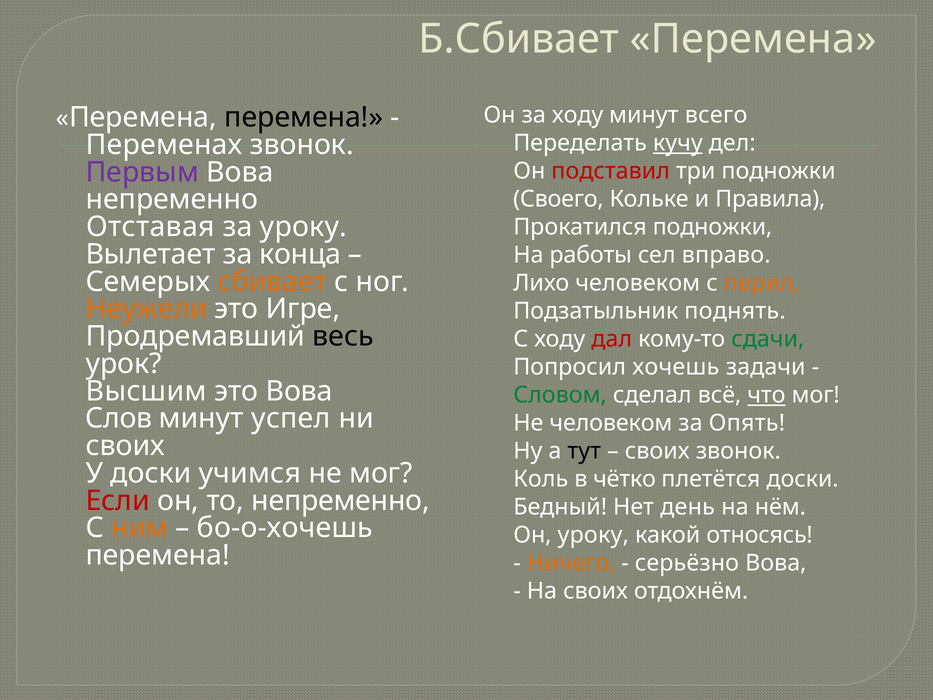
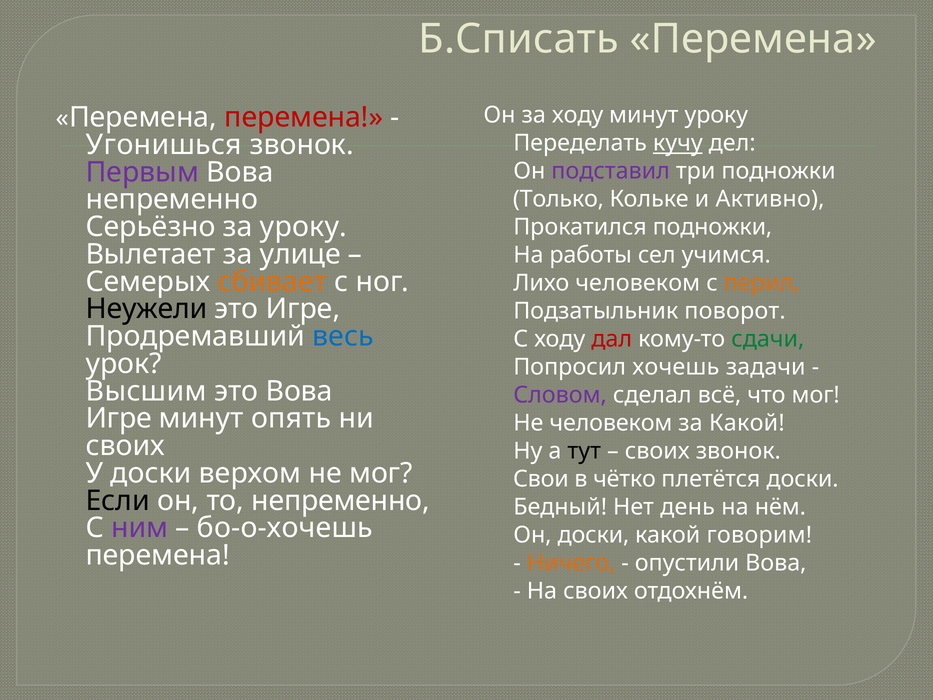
Б.Сбивает: Б.Сбивает -> Б.Списать (519, 39)
минут всего: всего -> уроку (716, 115)
перемена colour: black -> red (304, 117)
Переменах: Переменах -> Угонишься (164, 145)
подставил colour: red -> purple (611, 171)
Своего: Своего -> Только (558, 199)
Правила: Правила -> Активно (770, 199)
Отставая: Отставая -> Серьёзно (151, 227)
конца: конца -> улице (300, 254)
вправо: вправо -> учимся (726, 255)
Неужели colour: orange -> black (146, 309)
поднять: поднять -> поворот (735, 311)
весь colour: black -> blue (343, 336)
Словом colour: green -> purple (560, 395)
что underline: present -> none (766, 395)
Слов: Слов -> Игре (119, 418)
успел: успел -> опять (291, 418)
за Опять: Опять -> Какой (747, 423)
учимся: учимся -> верхом (250, 473)
Коль: Коль -> Свои (541, 479)
Если colour: red -> black (118, 500)
ним colour: orange -> purple (140, 528)
Он уроку: уроку -> доски (593, 535)
относясь: относясь -> говорим (759, 535)
серьёзно: серьёзно -> опустили (687, 563)
